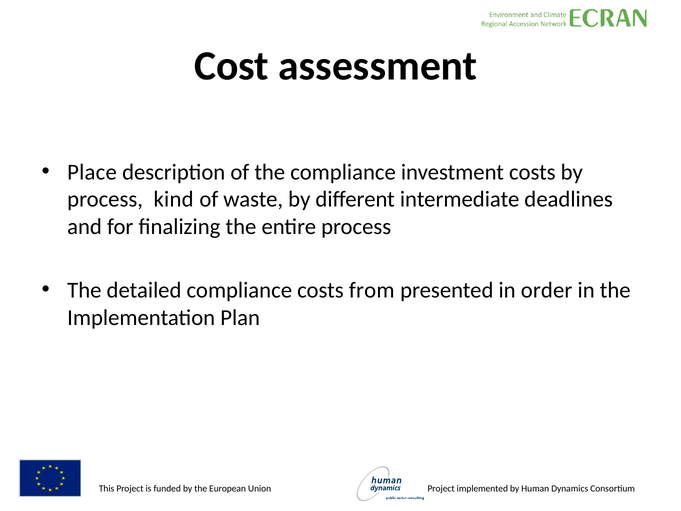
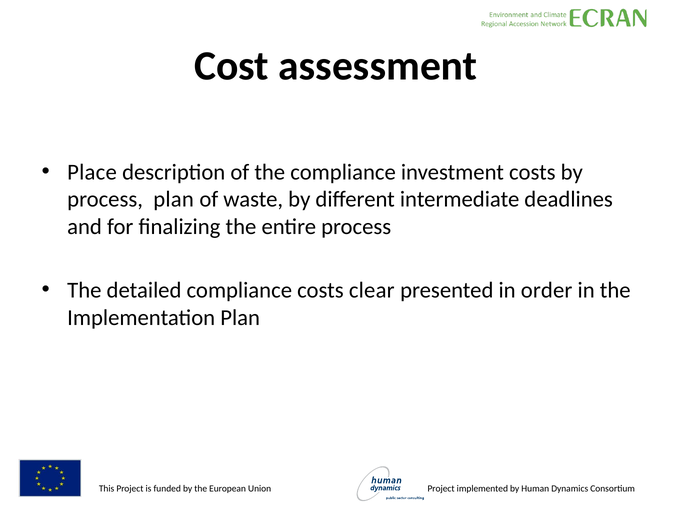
process kind: kind -> plan (174, 199)
from: from -> clear (372, 290)
